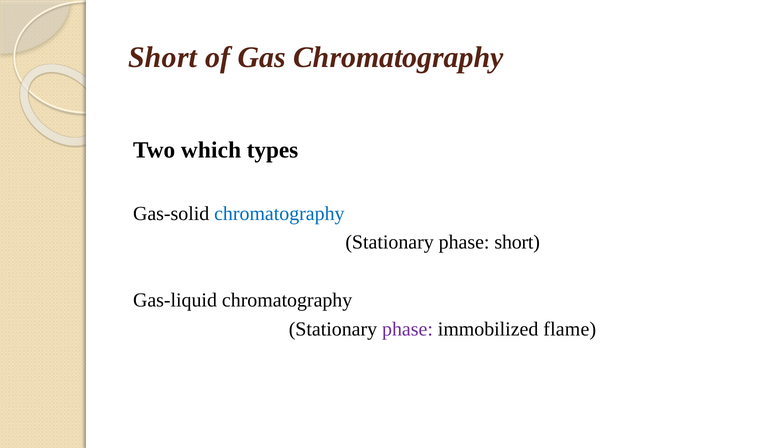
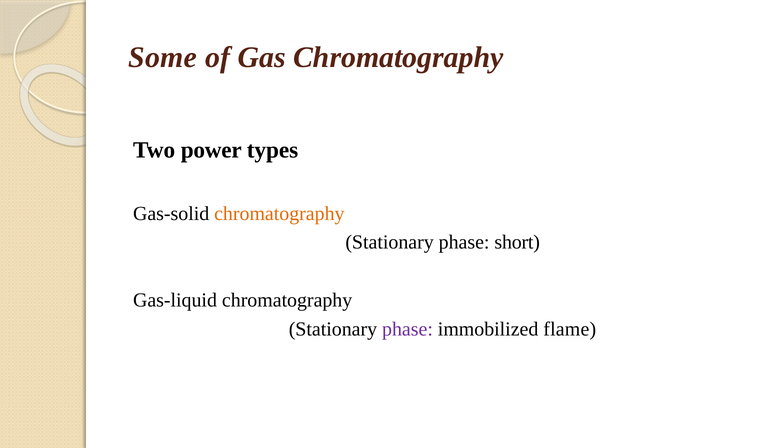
Short: Short -> Some (163, 57)
which: which -> power (211, 150)
chromatography colour: blue -> orange (279, 213)
